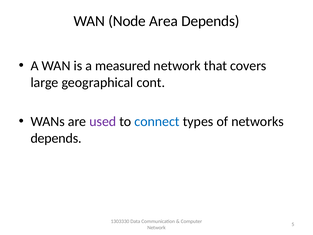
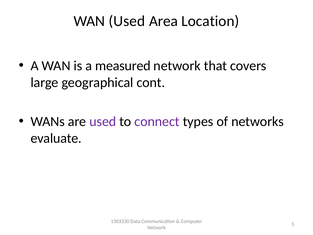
WAN Node: Node -> Used (127, 21)
Area Depends: Depends -> Location (210, 21)
connect colour: blue -> purple (157, 121)
depends: depends -> evaluate (56, 138)
